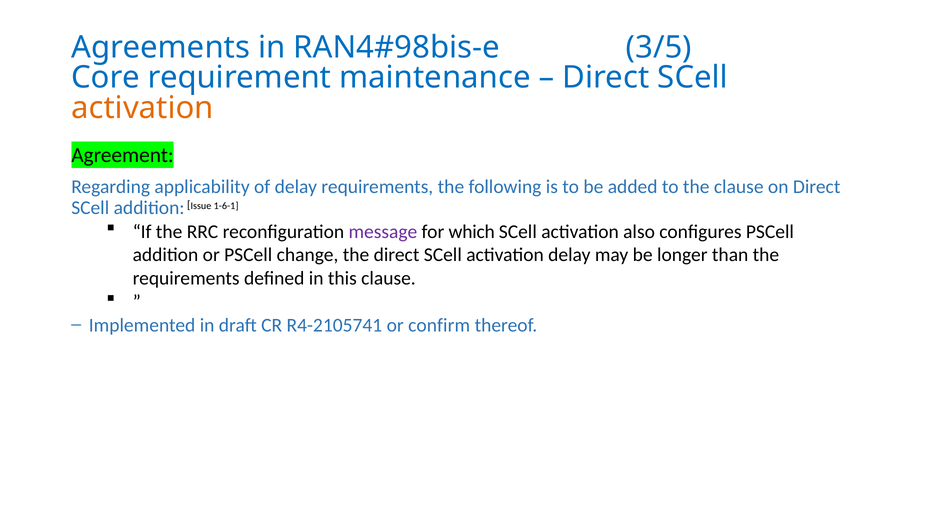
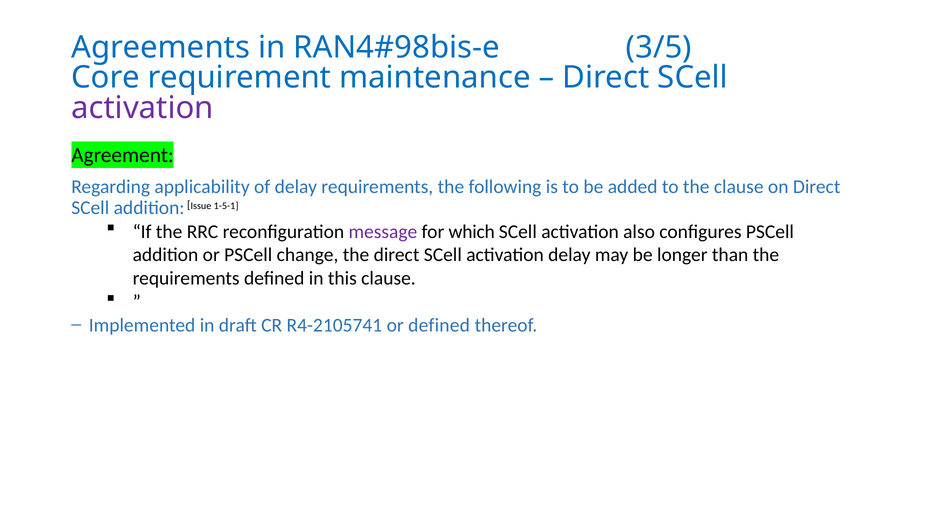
activation colour: orange -> purple (143, 108)
1-6-1: 1-6-1 -> 1-5-1 (226, 206)
or confirm: confirm -> defined (439, 325)
